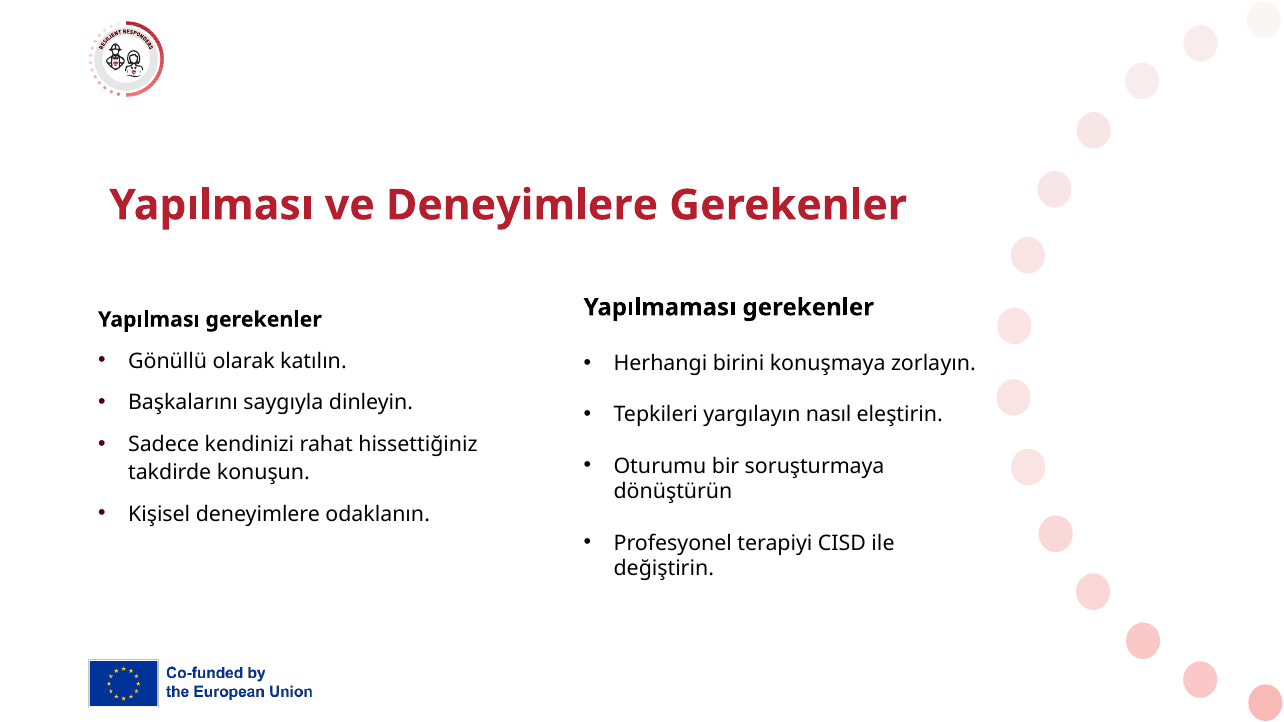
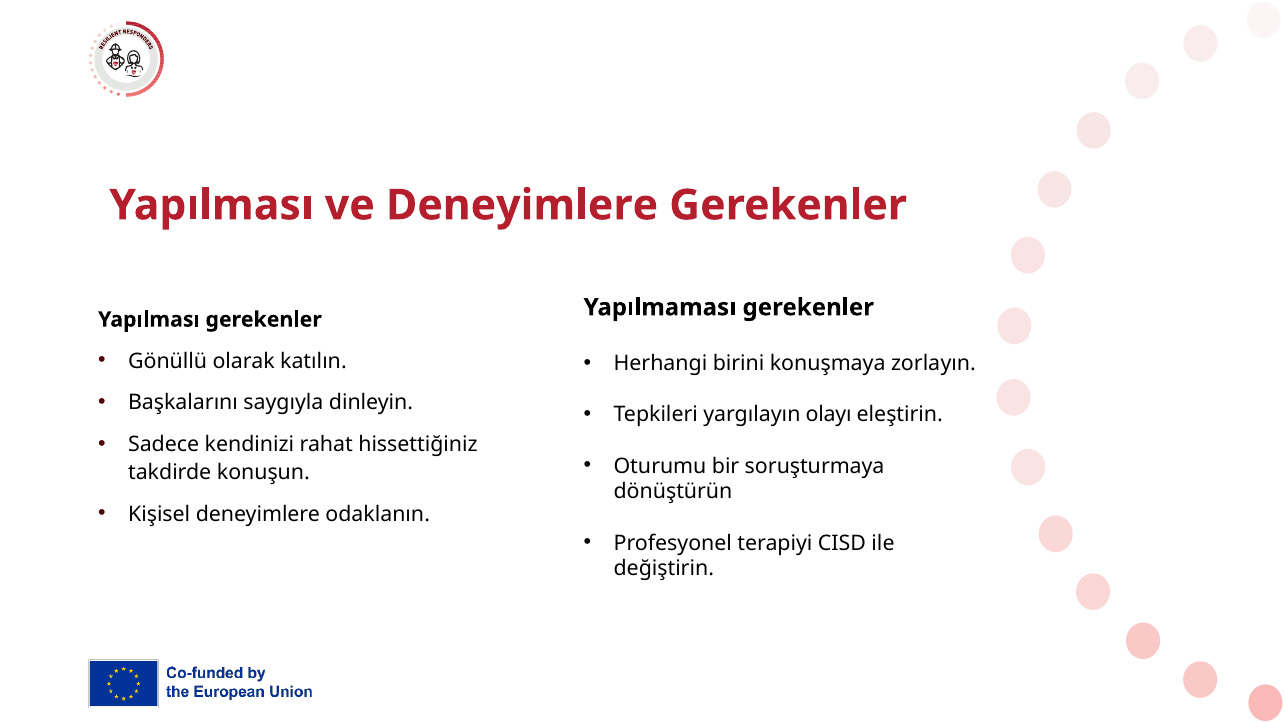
nasıl: nasıl -> olayı (829, 415)
